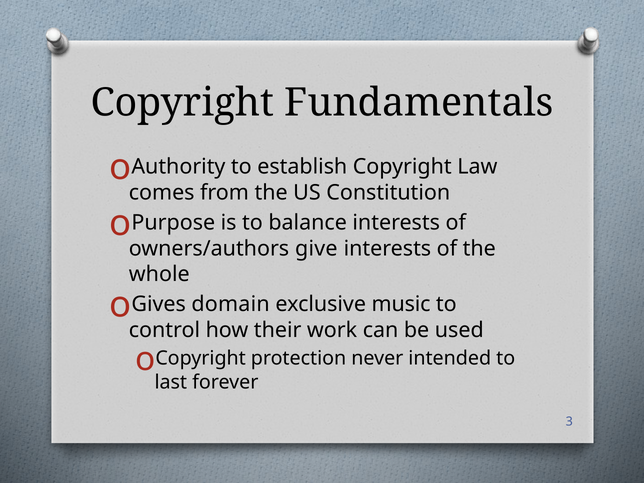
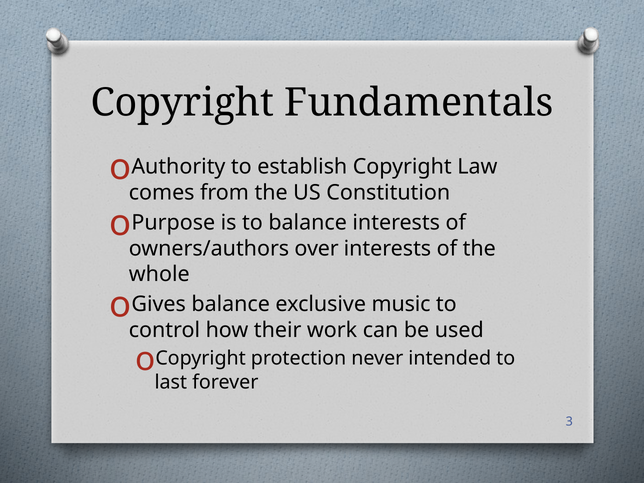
give: give -> over (317, 248)
Gives domain: domain -> balance (231, 304)
